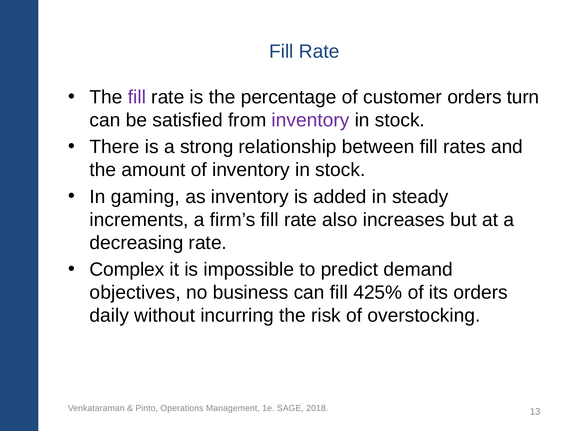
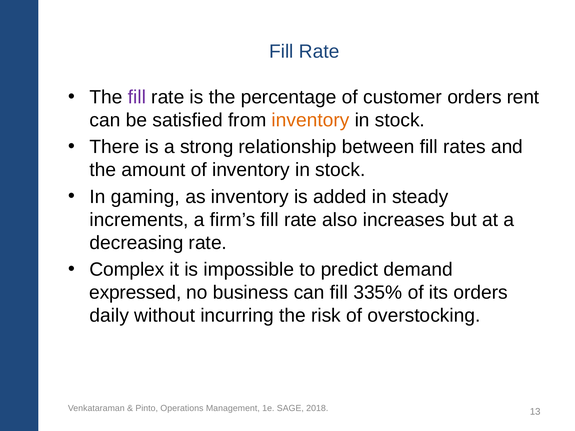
turn: turn -> rent (523, 97)
inventory colour: purple -> orange (311, 120)
objectives: objectives -> expressed (135, 293)
425%: 425% -> 335% (378, 293)
